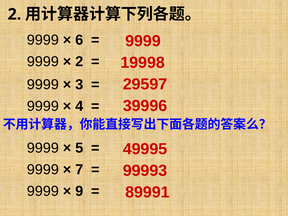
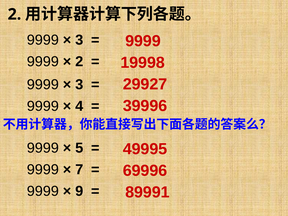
6: 6 -> 3 (79, 40)
29597: 29597 -> 29927 (145, 84)
99993: 99993 -> 69996 (145, 171)
